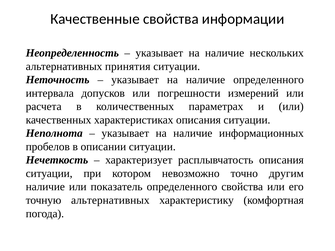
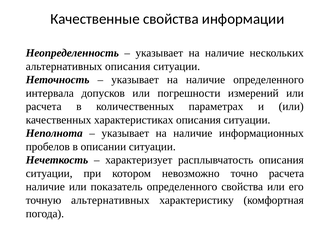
альтернативных принятия: принятия -> описания (128, 66)
точно другим: другим -> расчета (286, 174)
